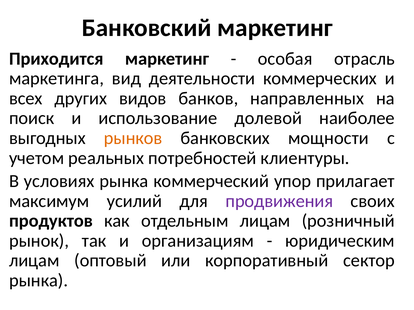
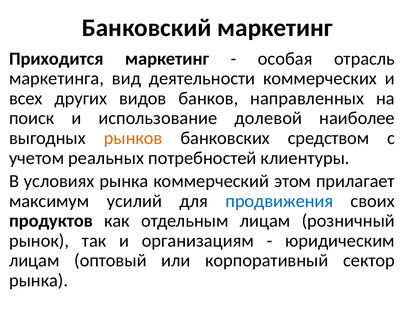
мощности: мощности -> средством (329, 138)
упор: упор -> этом (293, 181)
продвижения colour: purple -> blue (279, 201)
